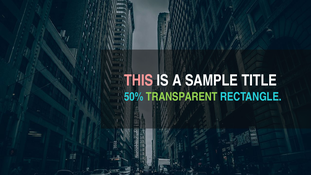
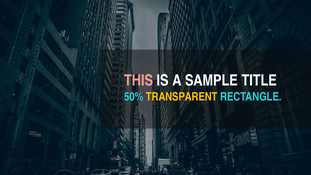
TRANSPARENT colour: light green -> yellow (182, 97)
